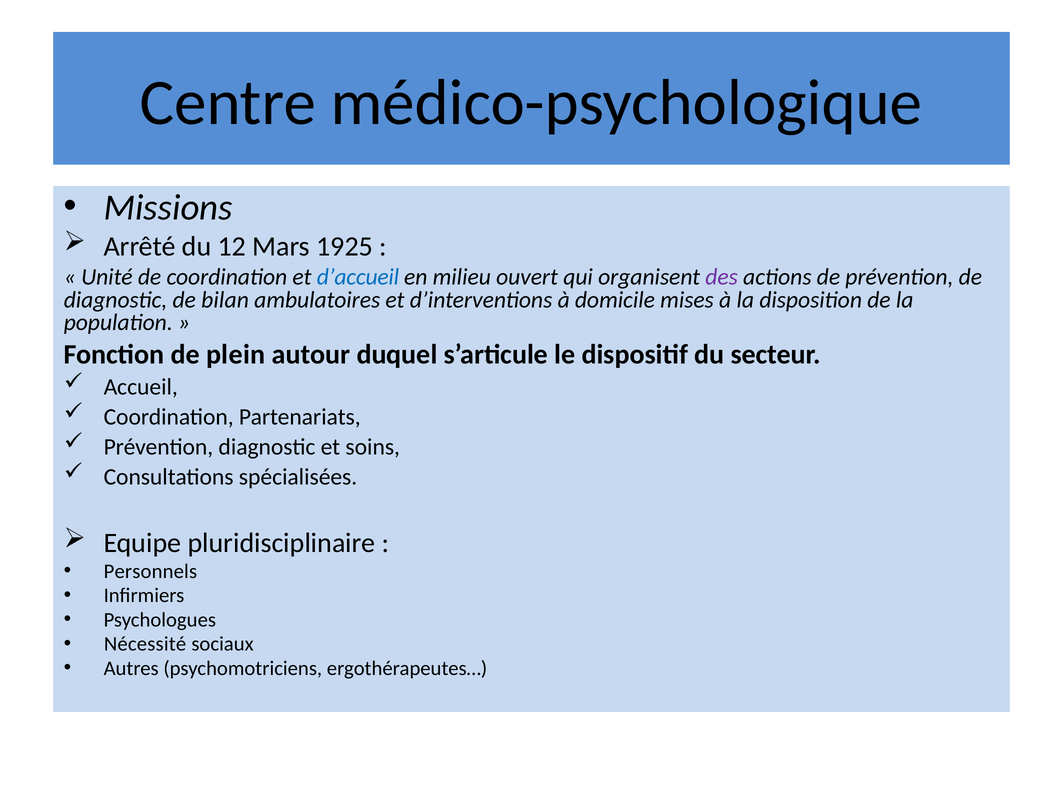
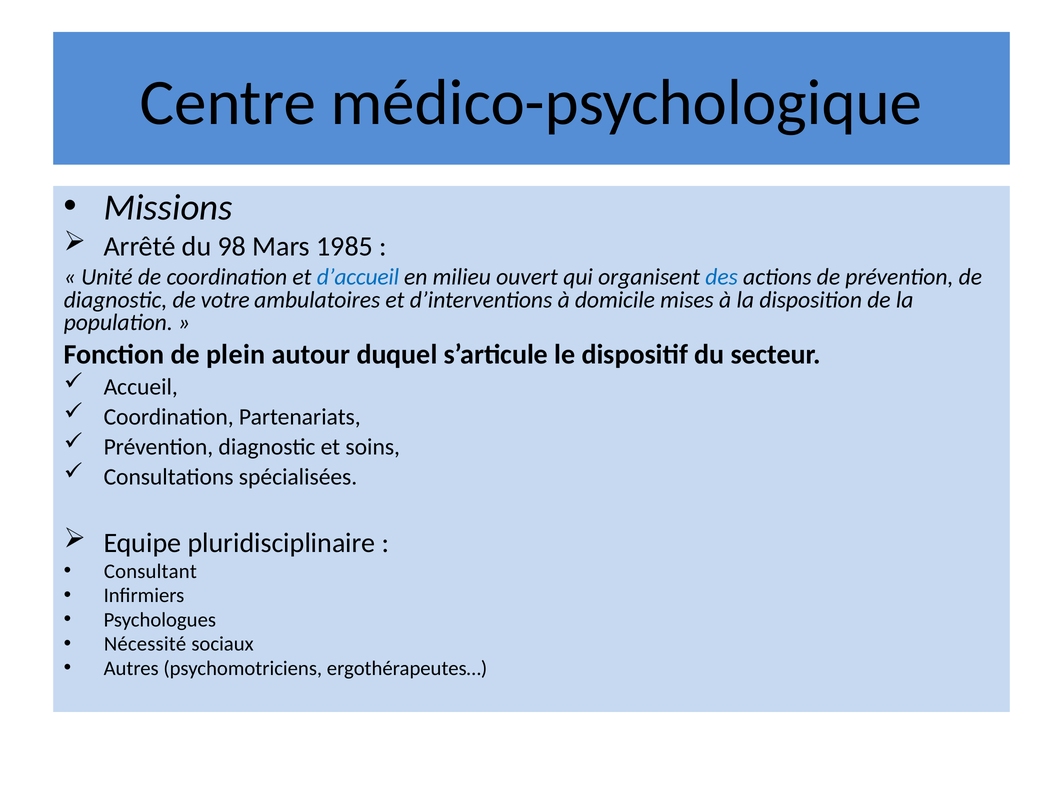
12: 12 -> 98 (232, 246)
1925: 1925 -> 1985 (345, 246)
des colour: purple -> blue (722, 277)
bilan: bilan -> votre (225, 300)
Personnels: Personnels -> Consultant (150, 572)
